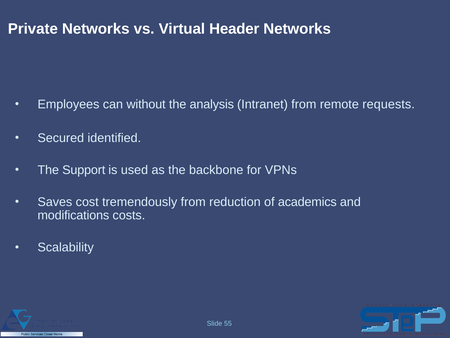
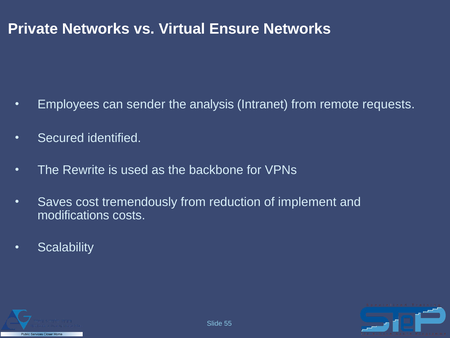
Header: Header -> Ensure (234, 29)
without: without -> sender (146, 104)
Support: Support -> Rewrite (84, 170)
academics: academics -> implement (307, 202)
